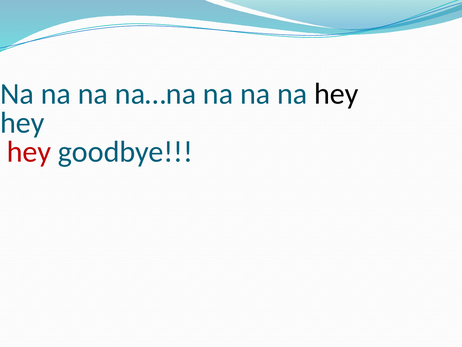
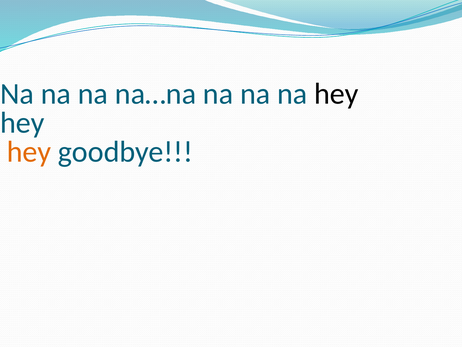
hey colour: red -> orange (29, 152)
